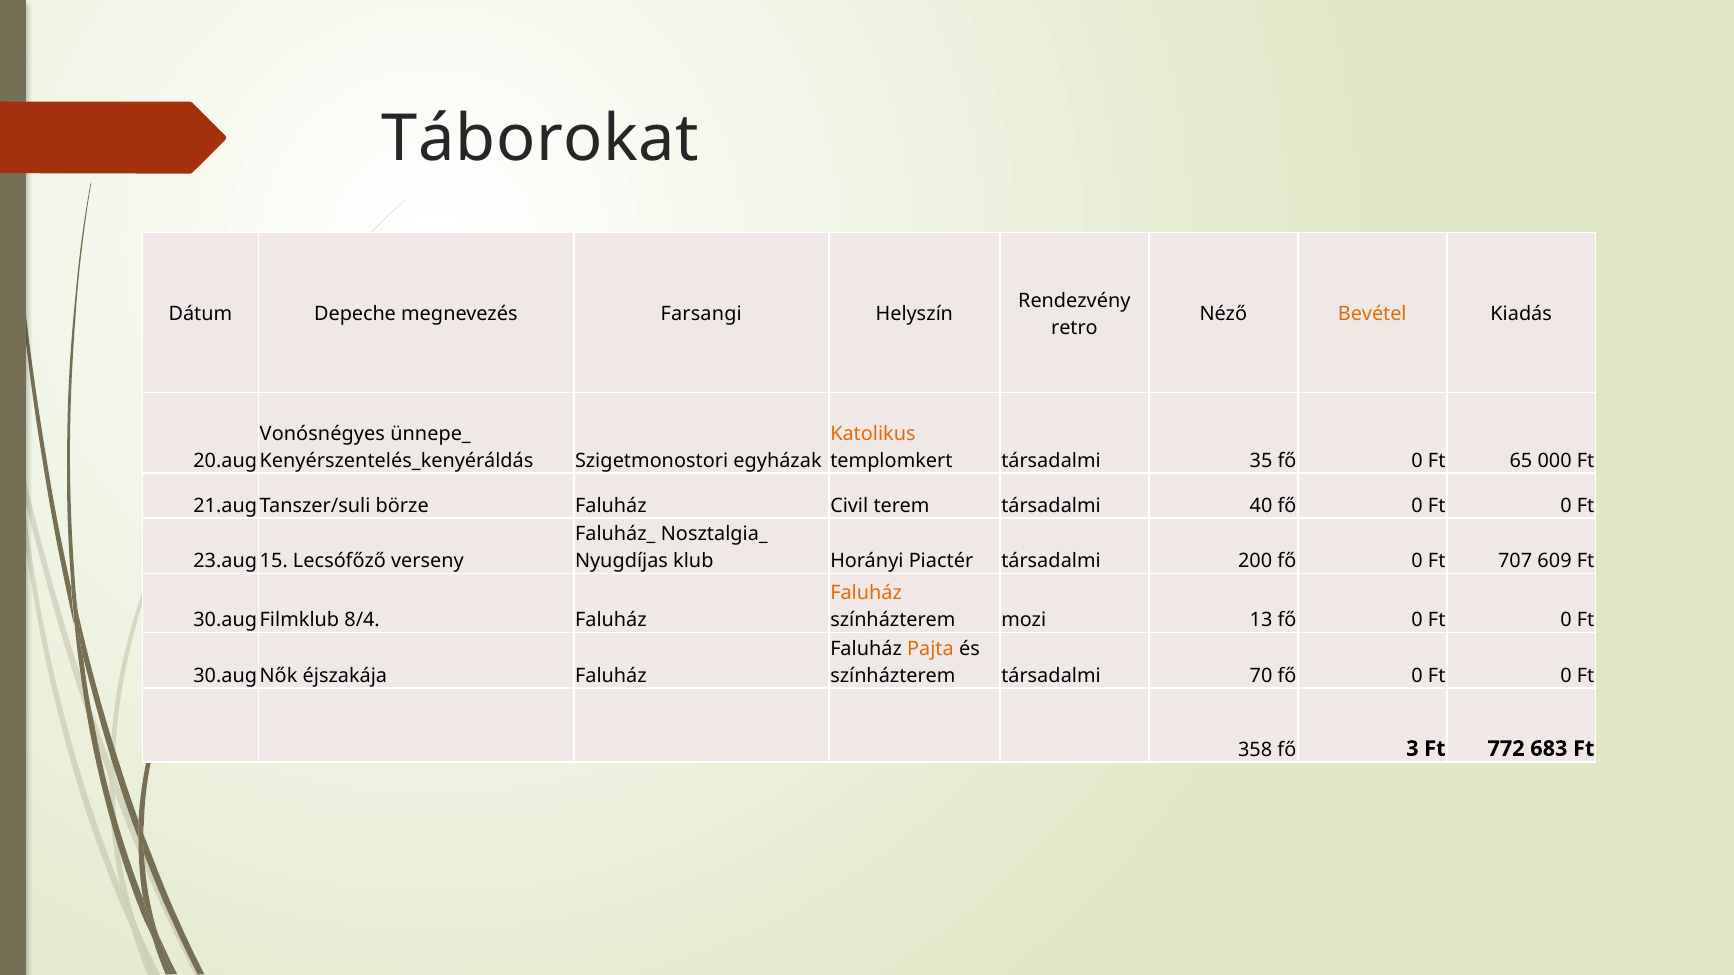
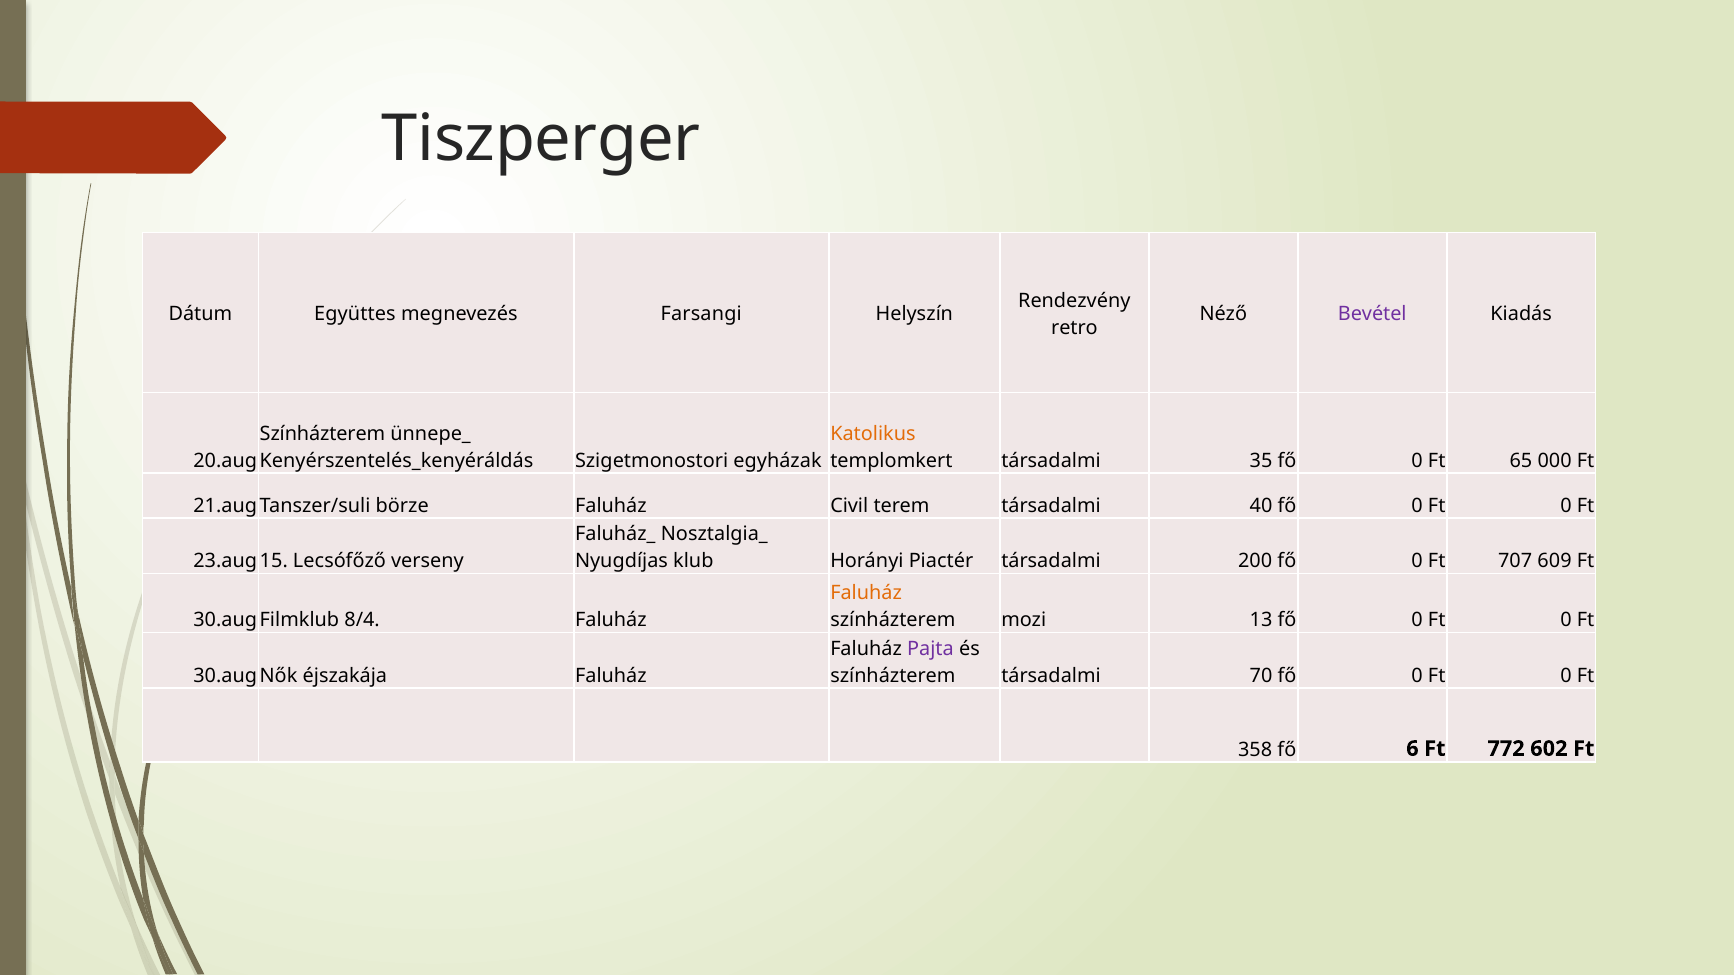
Táborokat: Táborokat -> Tiszperger (541, 139)
Depeche: Depeche -> Együttes (355, 314)
Bevétel colour: orange -> purple (1372, 314)
Vonósnégyes: Vonósnégyes -> Színházterem (322, 434)
Pajta colour: orange -> purple (930, 649)
3: 3 -> 6 (1412, 749)
683: 683 -> 602 (1549, 749)
